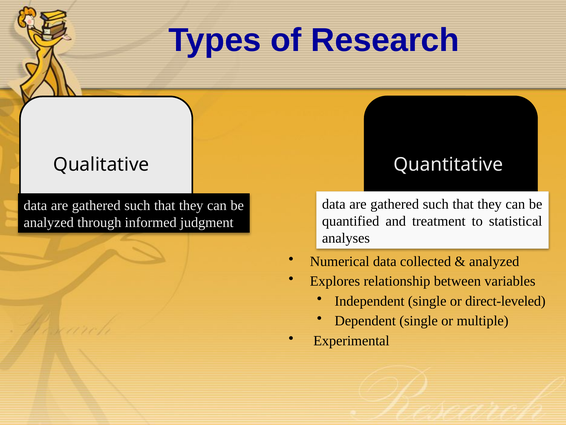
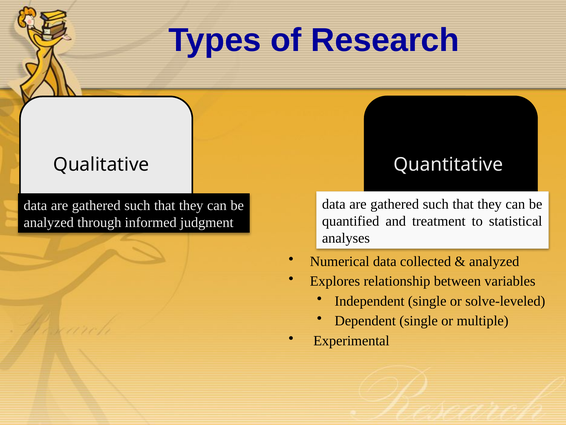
direct-leveled: direct-leveled -> solve-leveled (505, 301)
